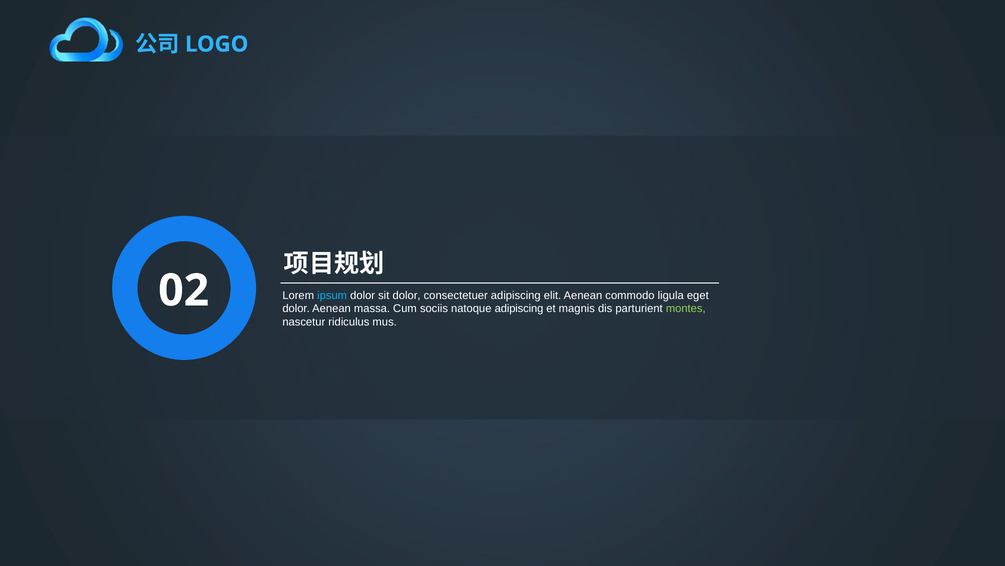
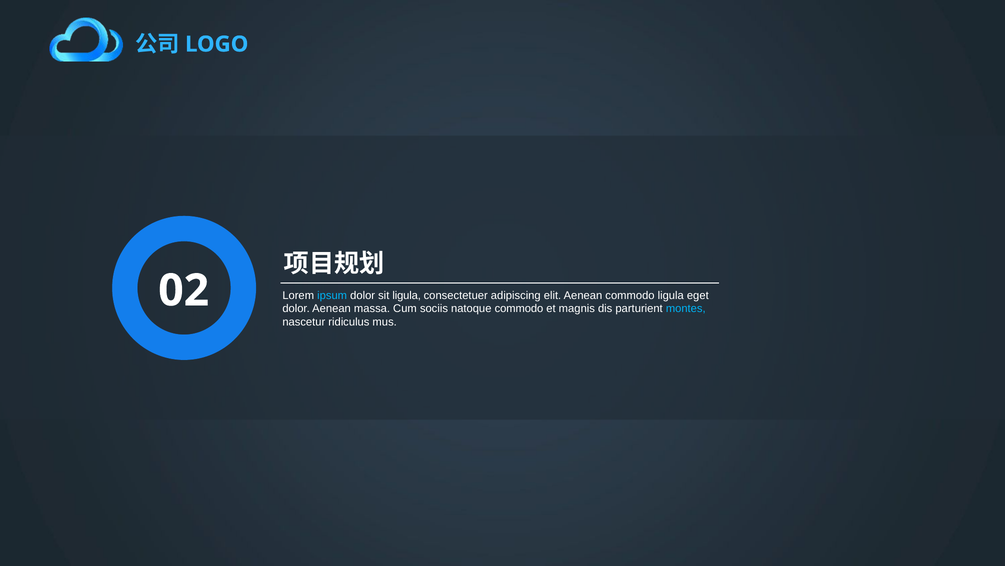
sit dolor: dolor -> ligula (407, 295)
natoque adipiscing: adipiscing -> commodo (519, 308)
montes colour: light green -> light blue (686, 308)
